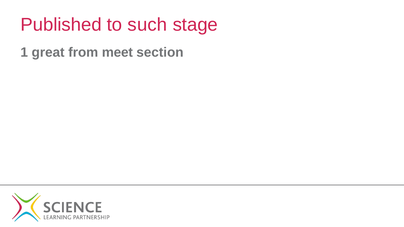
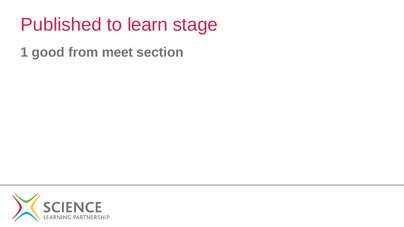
such: such -> learn (148, 25)
great: great -> good (48, 53)
